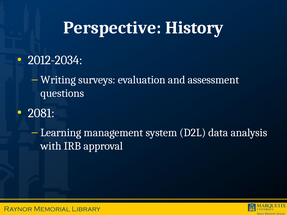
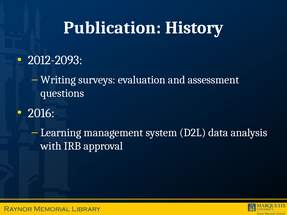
Perspective: Perspective -> Publication (112, 28)
2012-2034: 2012-2034 -> 2012-2093 (55, 60)
2081: 2081 -> 2016 (41, 113)
